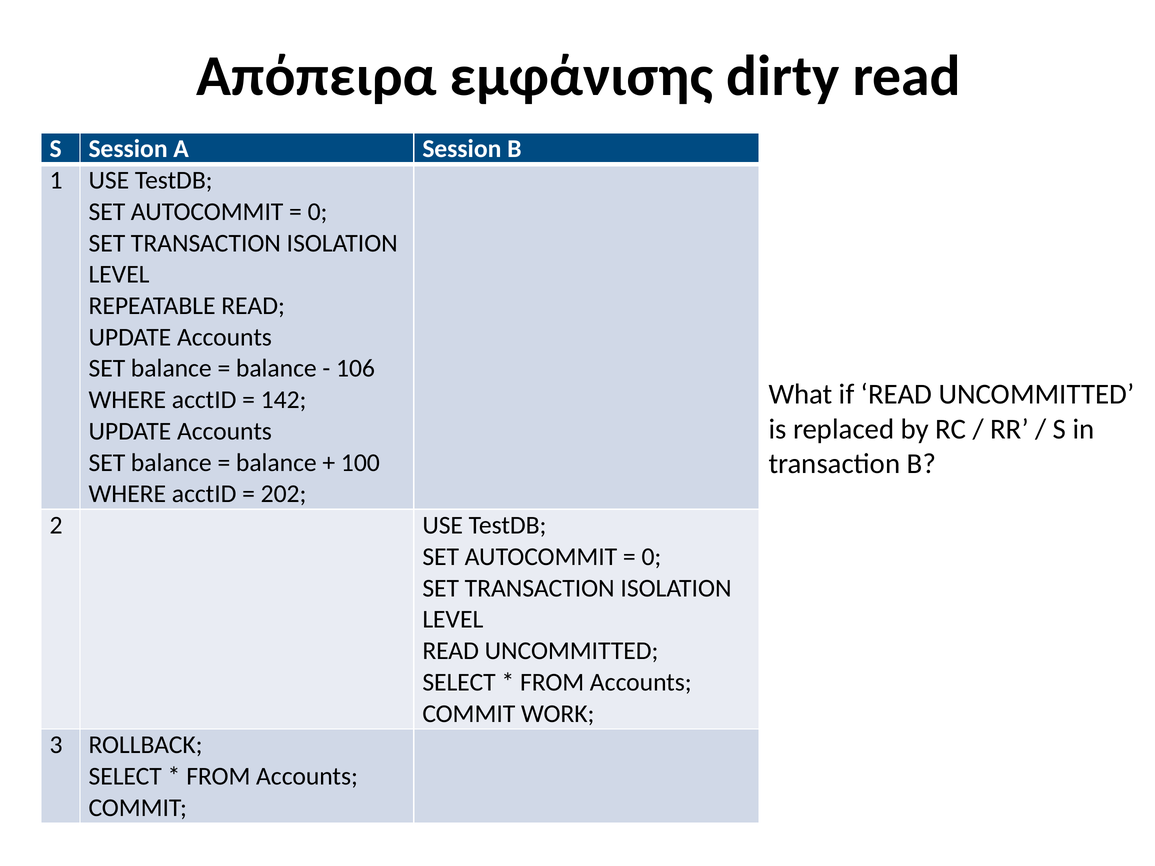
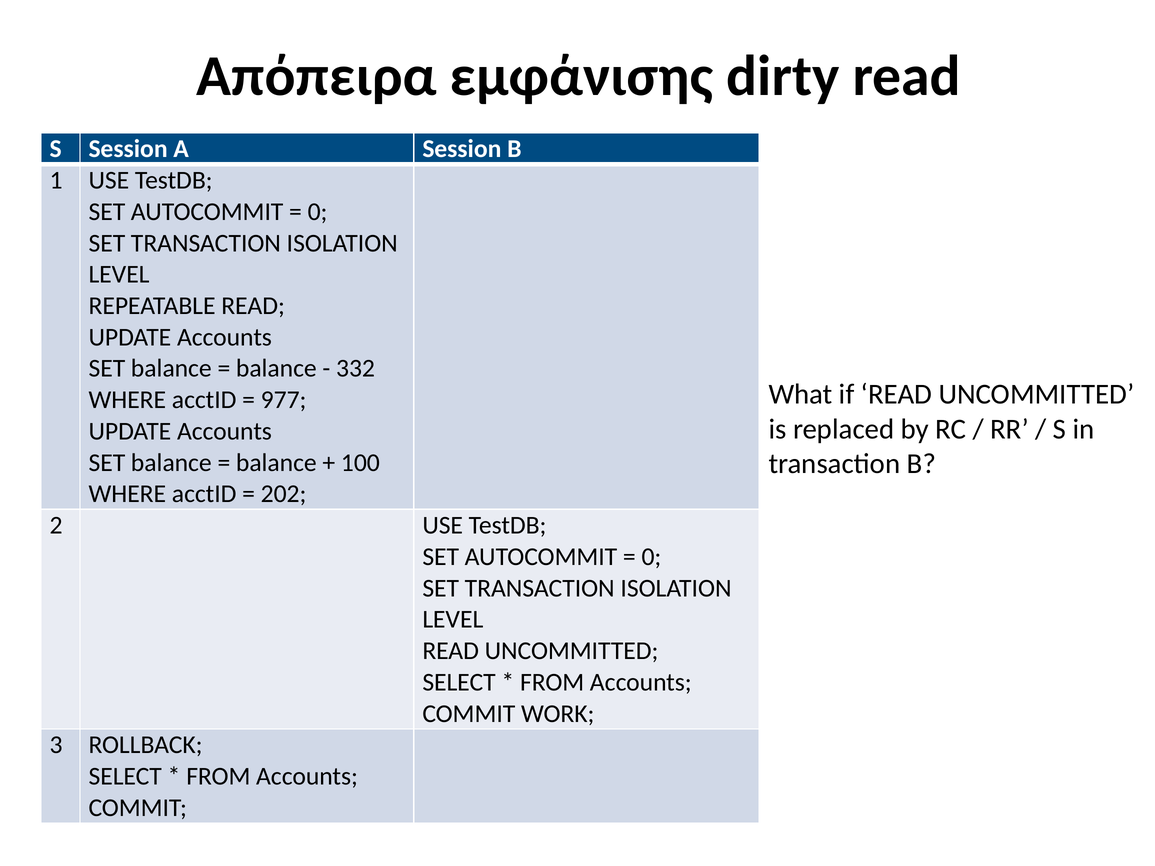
106: 106 -> 332 (356, 369)
142: 142 -> 977 (284, 400)
